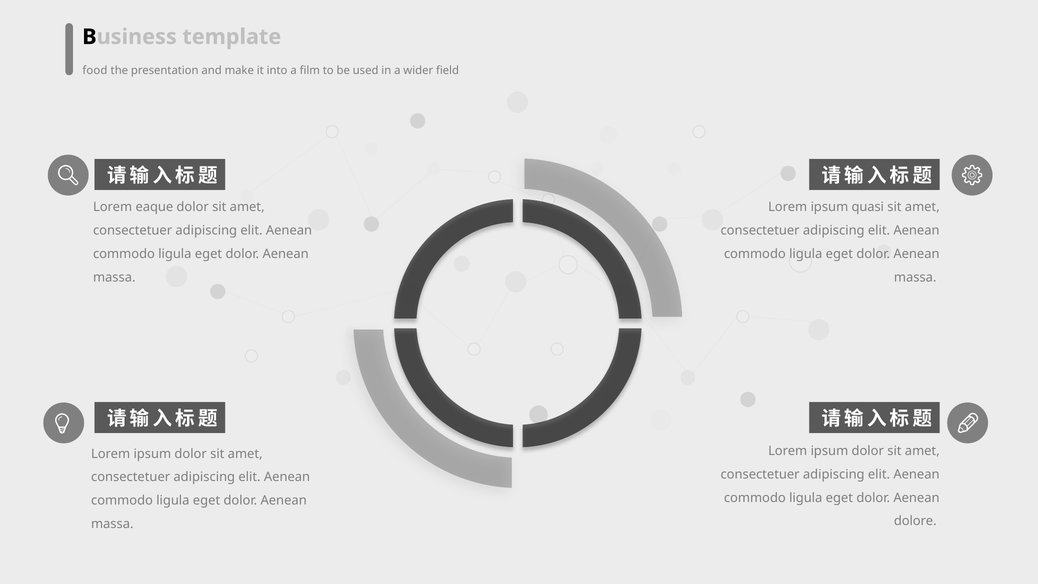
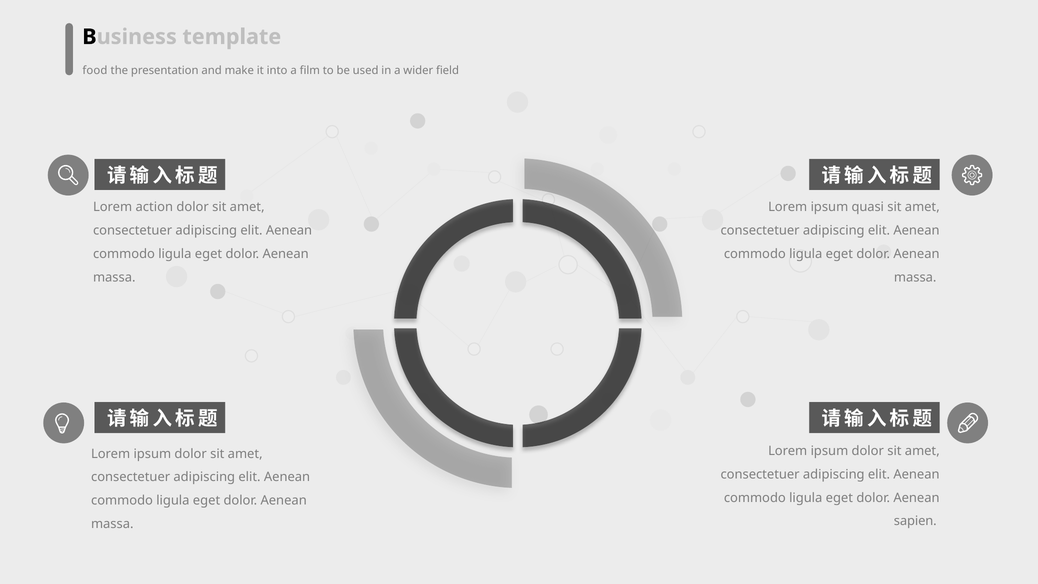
eaque: eaque -> action (154, 207)
dolore: dolore -> sapien (915, 521)
